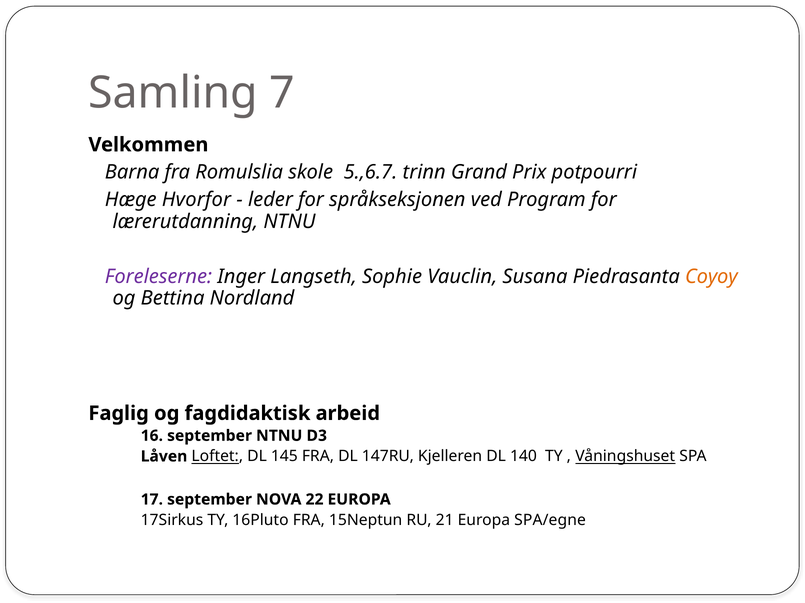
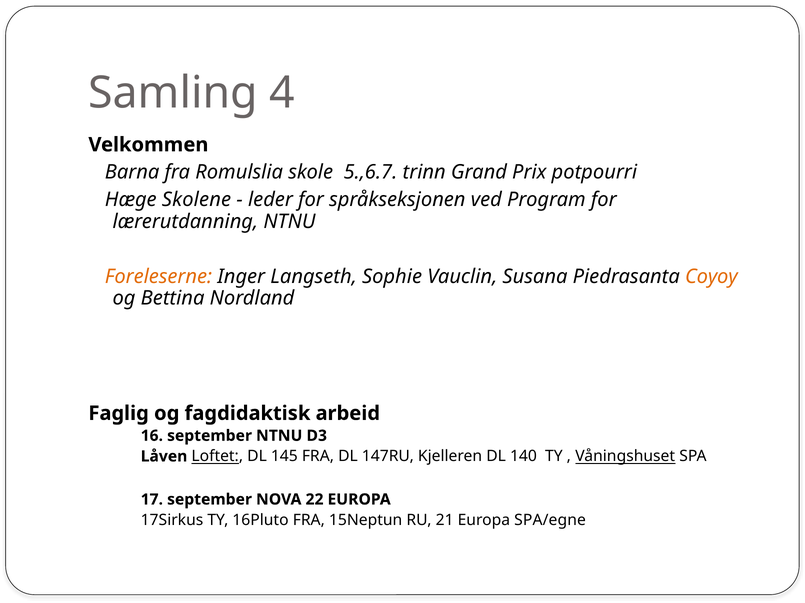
7: 7 -> 4 (282, 93)
Hvorfor: Hvorfor -> Skolene (196, 200)
Foreleserne colour: purple -> orange (158, 277)
